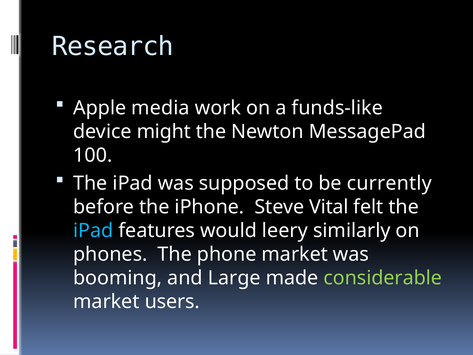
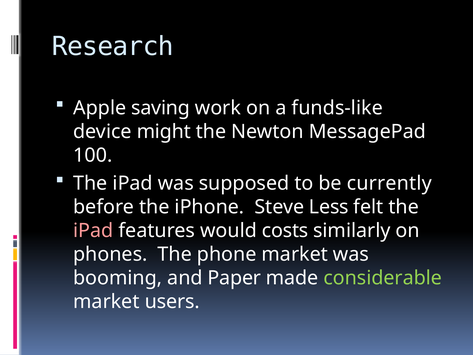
media: media -> saving (161, 108)
Vital: Vital -> Less (329, 207)
iPad colour: light blue -> pink (93, 231)
leery: leery -> costs (285, 231)
Large: Large -> Paper (234, 278)
